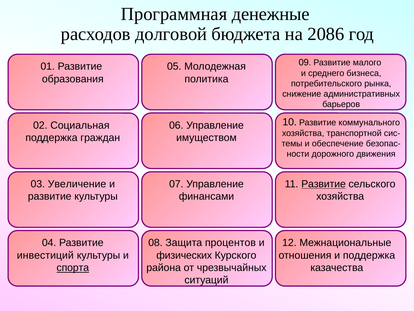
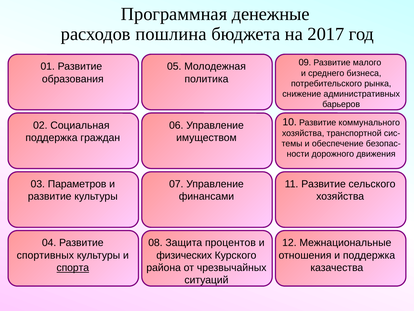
долговой: долговой -> пошлина (171, 34)
2086: 2086 -> 2017 (326, 34)
Увеличение: Увеличение -> Параметров (77, 184)
Развитие underline: present -> none (324, 184)
инвестиций: инвестиций -> спортивных (45, 255)
